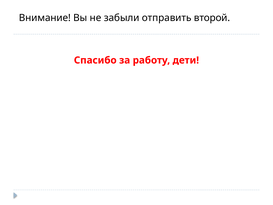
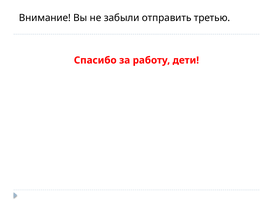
второй: второй -> третью (212, 18)
